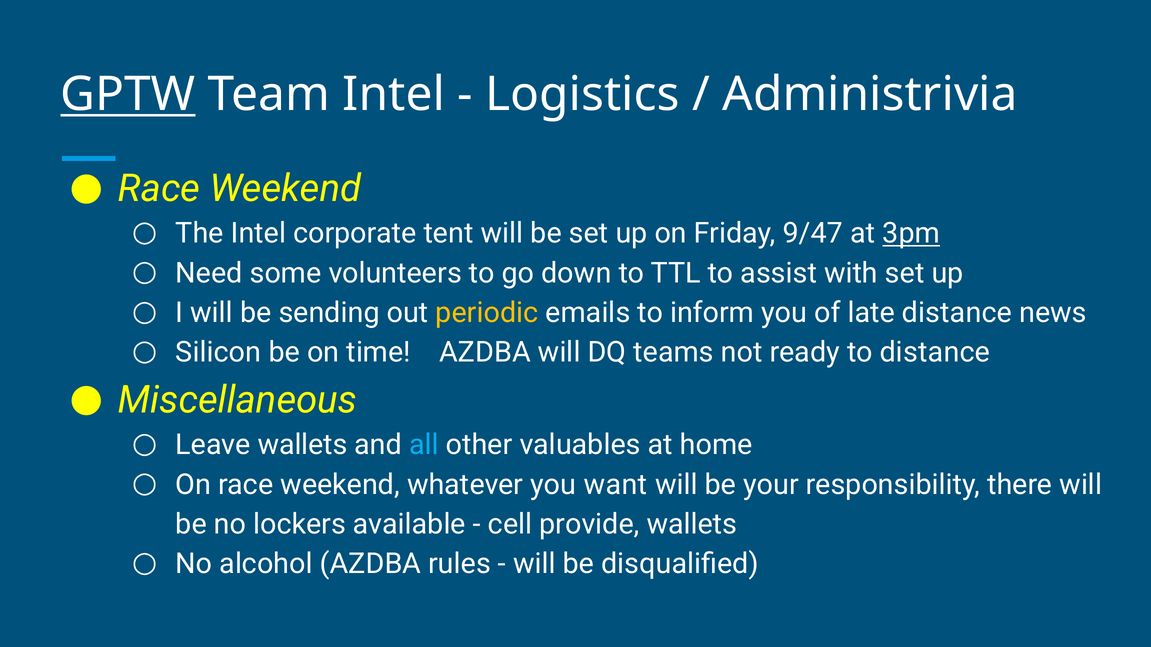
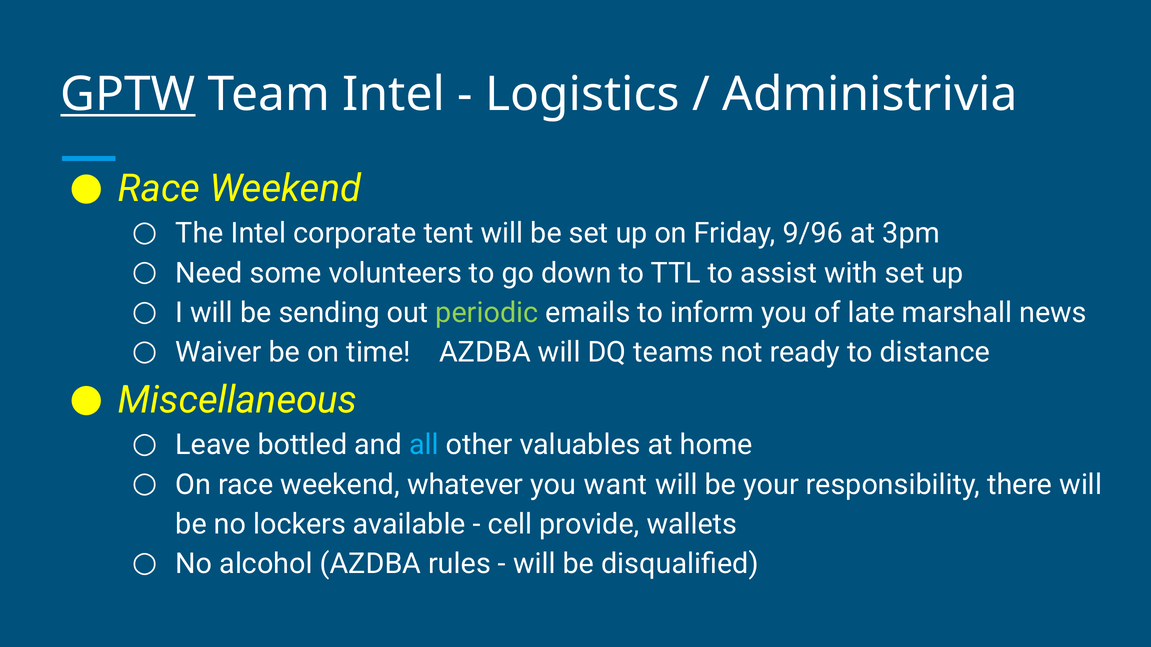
9/47: 9/47 -> 9/96 (813, 234)
3pm underline: present -> none (911, 234)
periodic colour: yellow -> light green (487, 313)
late distance: distance -> marshall (957, 313)
Silicon: Silicon -> Waiver (219, 353)
Leave wallets: wallets -> bottled (302, 445)
